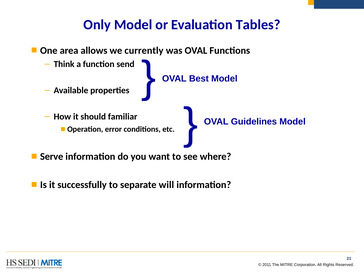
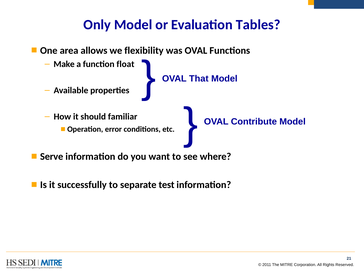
currently: currently -> flexibility (144, 50)
Best: Best -> That (199, 79)
Think: Think -> Make (64, 64)
send: send -> float (125, 64)
Guidelines: Guidelines -> Contribute (254, 122)
will: will -> test (167, 185)
